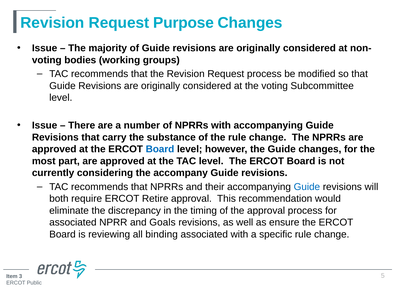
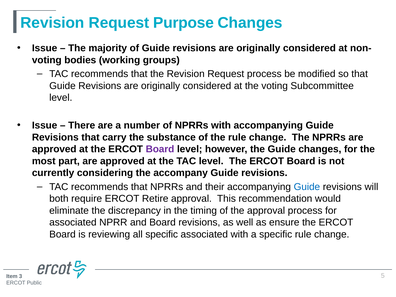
Board colour: blue -> purple (160, 149)
and Goals: Goals -> Board (163, 222)
all binding: binding -> specific (162, 234)
